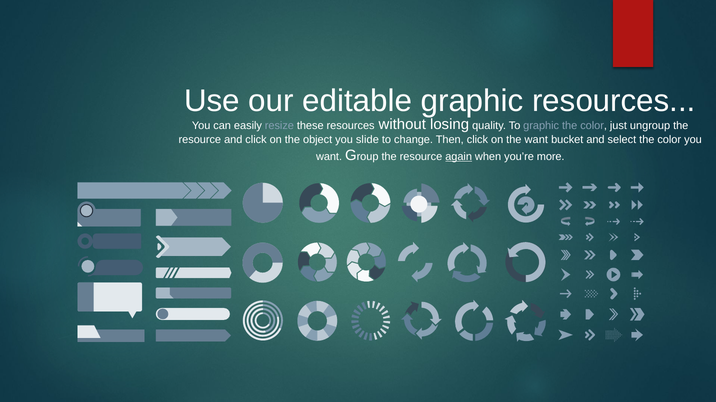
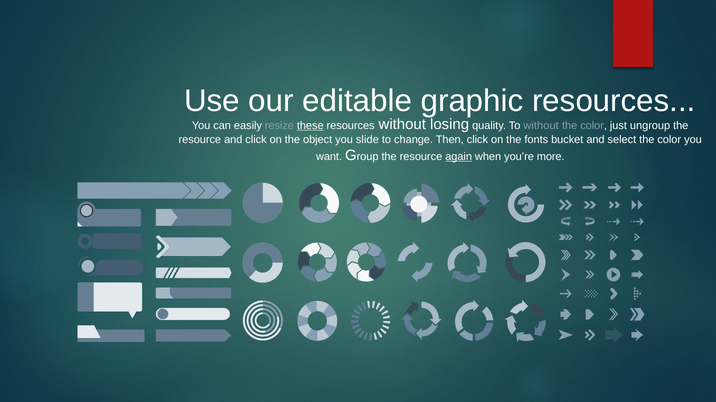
these underline: none -> present (310, 126)
To graphic: graphic -> without (541, 126)
the want: want -> fonts (536, 140)
